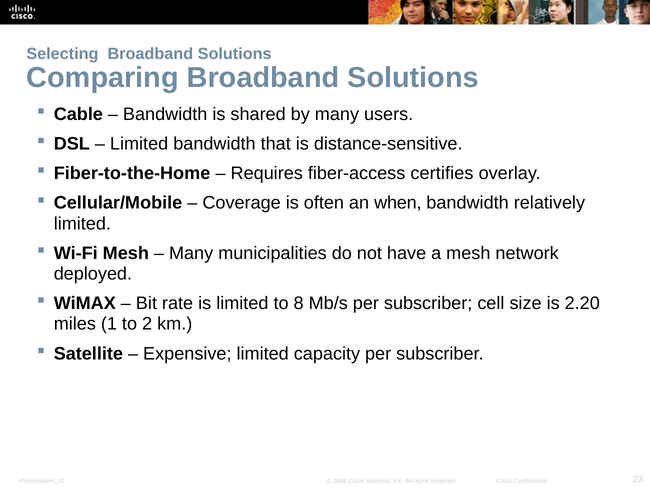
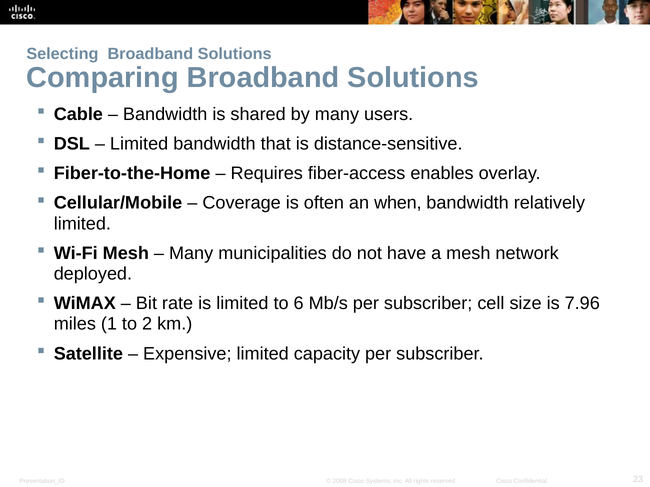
certifies: certifies -> enables (442, 174)
8: 8 -> 6 (299, 304)
2.20: 2.20 -> 7.96 (582, 304)
